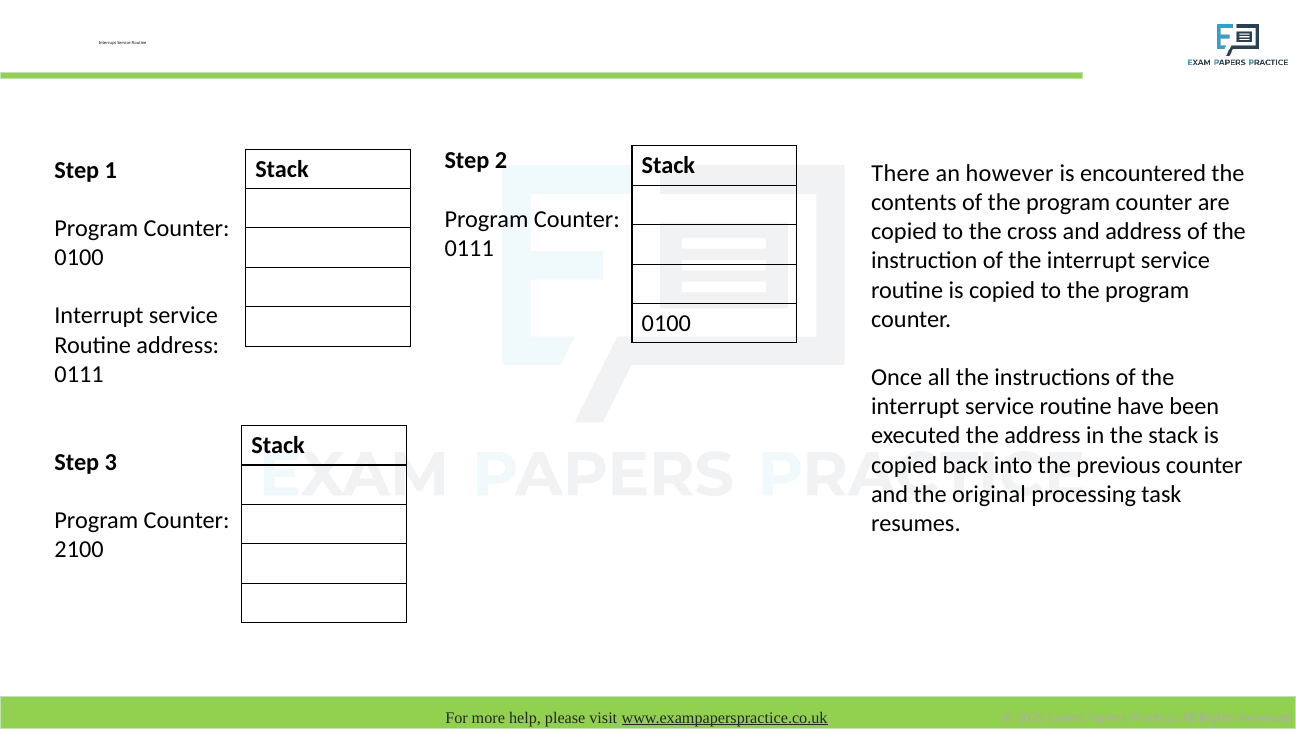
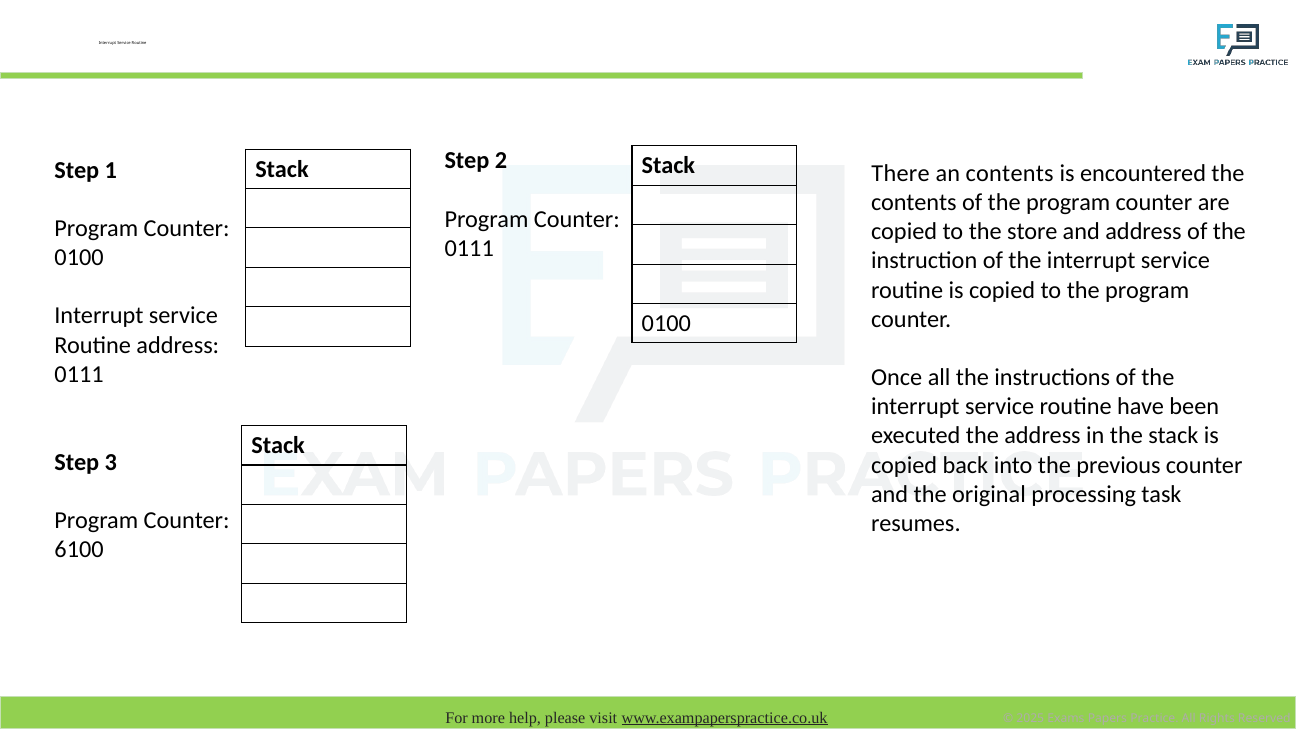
an however: however -> contents (1010, 173)
cross: cross -> store (1032, 232)
2100: 2100 -> 6100 (79, 550)
